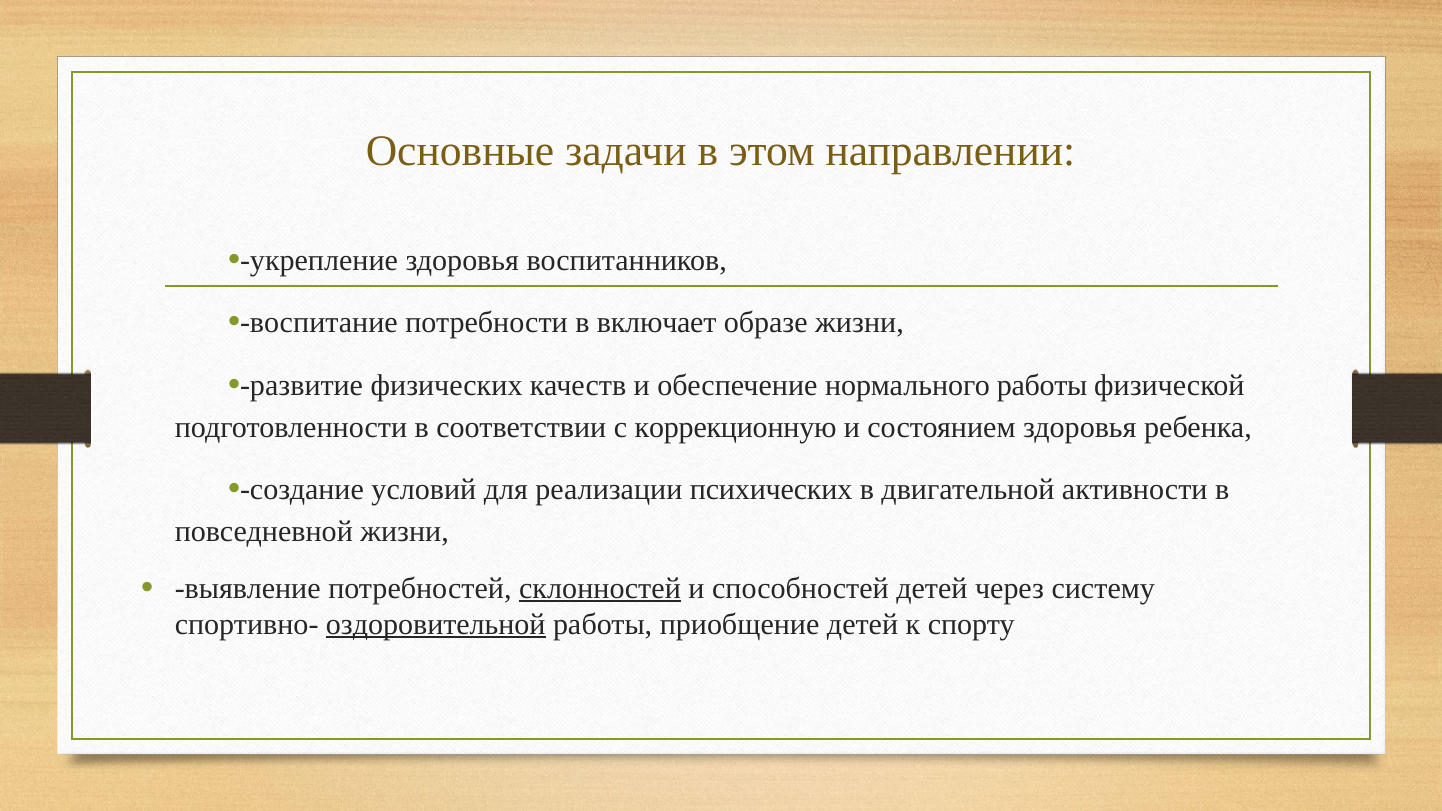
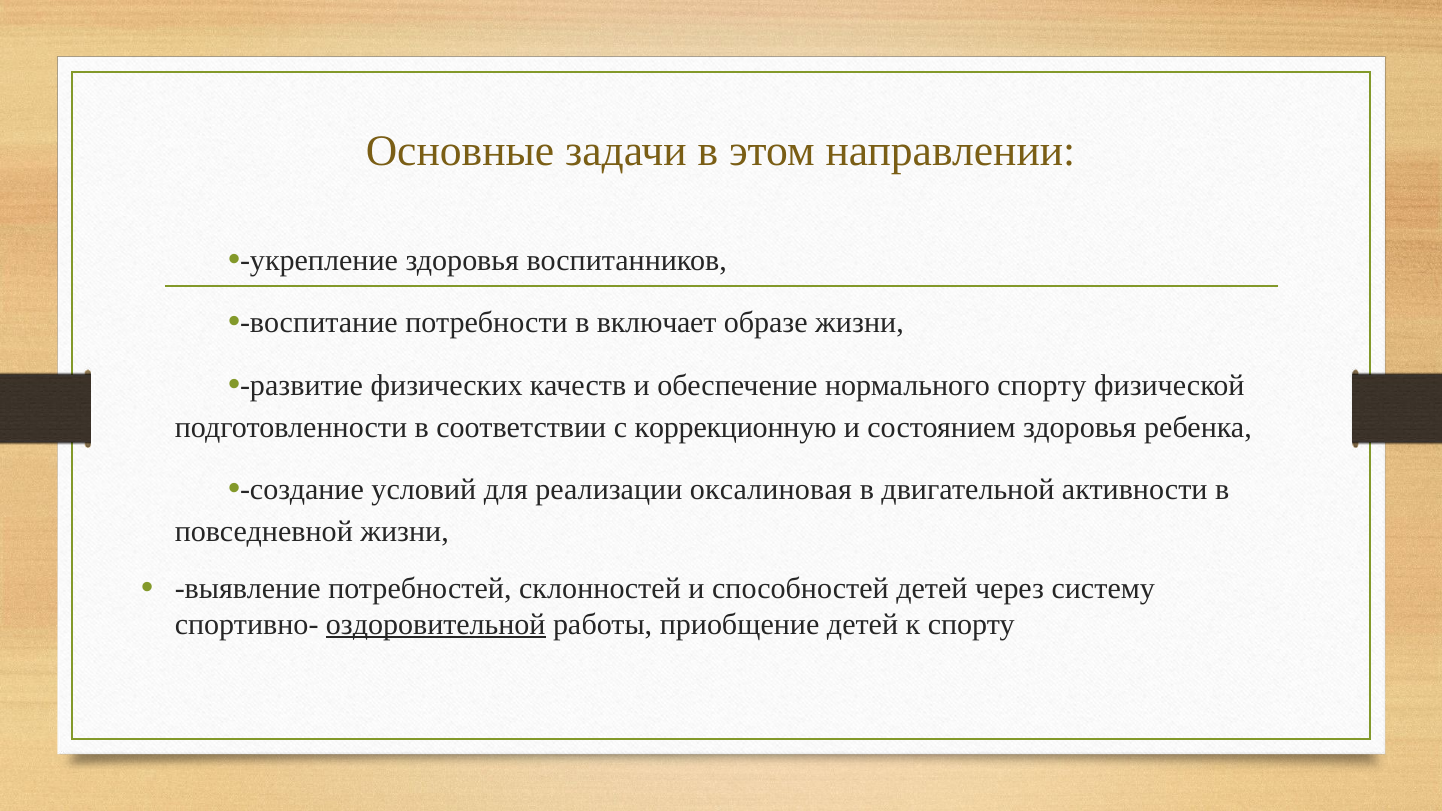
нормального работы: работы -> спорту (1042, 386)
психических: психических -> оксалиновая (771, 490)
склонностей underline: present -> none (600, 588)
